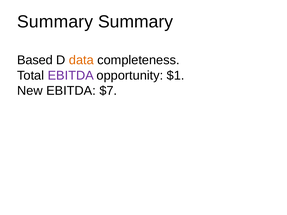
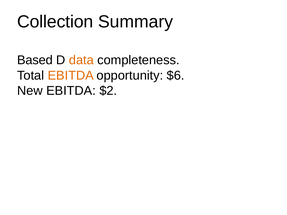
Summary: Summary -> Collection (55, 22)
EBITDA colour: purple -> orange (71, 75)
$1: $1 -> $6 (176, 75)
$7: $7 -> $2 (108, 91)
